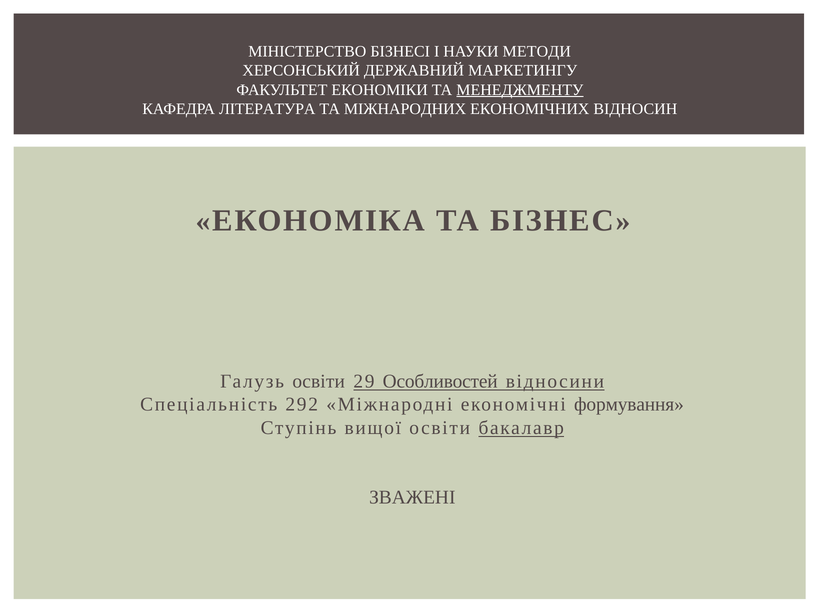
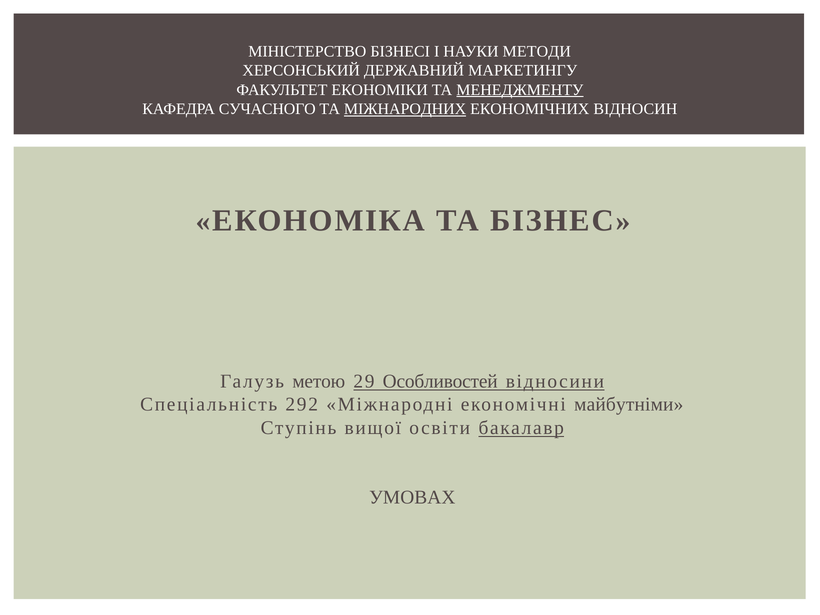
ЛІТЕРАТУРА: ЛІТЕРАТУРА -> СУЧАСНОГО (267, 109)
МІЖНАРОДНИХ underline: none -> present (405, 109)
Галузь освіти: освіти -> метою (319, 381)
формування: формування -> майбутніми (629, 405)
ЗВАЖЕНІ: ЗВАЖЕНІ -> УМОВАХ (412, 497)
